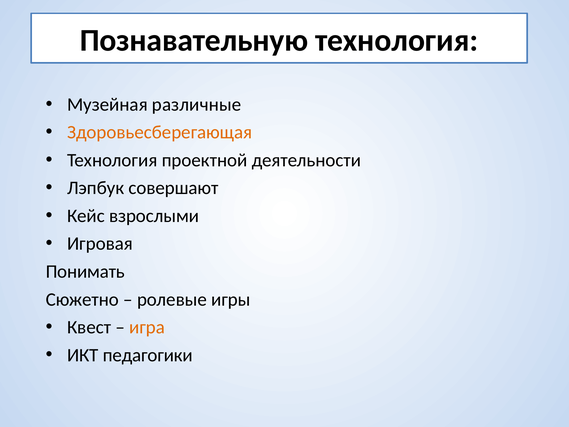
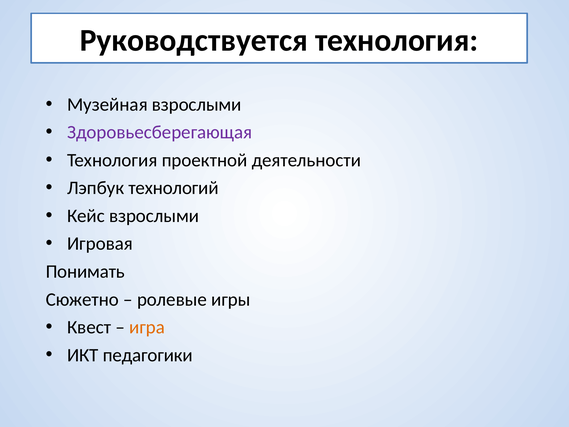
Познавательную: Познавательную -> Руководствуется (194, 40)
Музейная различные: различные -> взрослыми (197, 104)
Здоровьесберегающая colour: orange -> purple (160, 132)
совершают: совершают -> технологий (174, 188)
